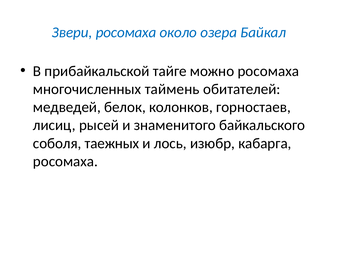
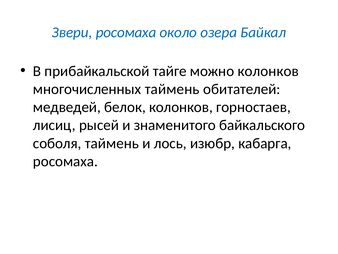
можно росомаха: росомаха -> колонков (268, 71)
соболя таежных: таежных -> таймень (112, 143)
